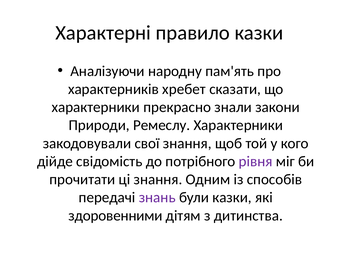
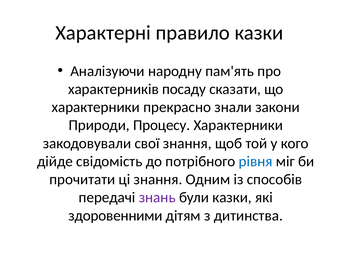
хребет: хребет -> посаду (184, 89)
Ремеслу: Ремеслу -> Процесу (162, 125)
рівня colour: purple -> blue (256, 162)
